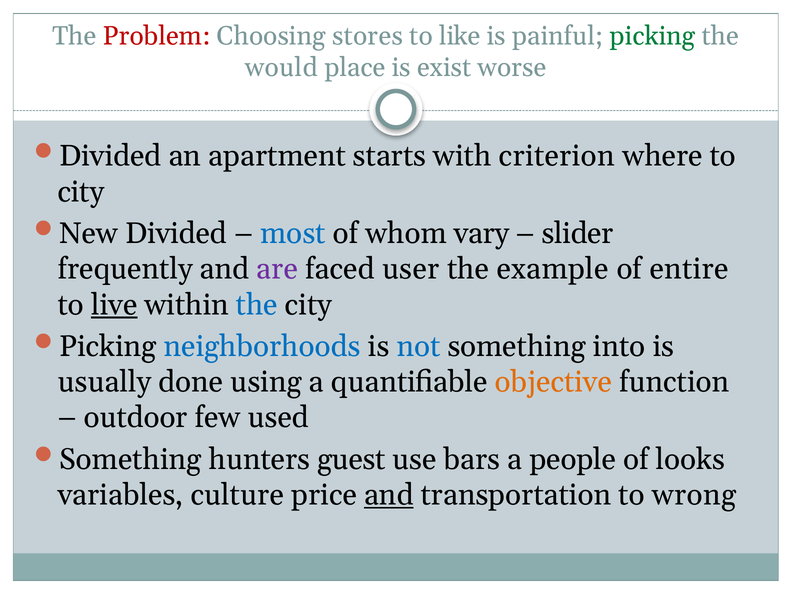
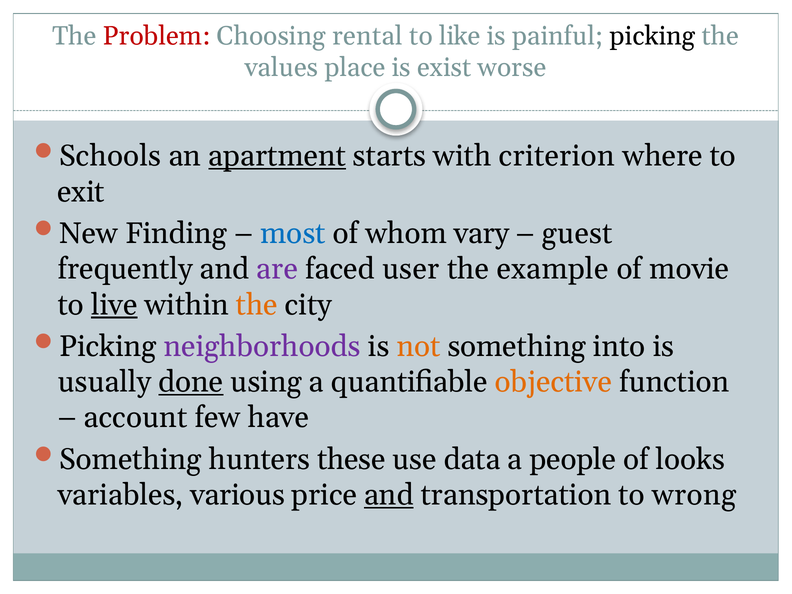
stores: stores -> rental (367, 36)
picking colour: green -> black (653, 36)
would: would -> values (282, 68)
Divided: Divided -> Schools (110, 156)
apartment underline: none -> present (277, 156)
city: city -> exit (81, 192)
New Divided: Divided -> Finding (176, 233)
slider: slider -> guest (577, 233)
entire: entire -> movie (689, 269)
the colour: blue -> orange (257, 305)
neighborhoods colour: blue -> purple (262, 346)
not colour: blue -> orange (418, 346)
done underline: none -> present (191, 382)
outdoor: outdoor -> account (136, 418)
used: used -> have (278, 418)
guest: guest -> these (351, 459)
bars: bars -> data (472, 459)
culture: culture -> various (238, 495)
